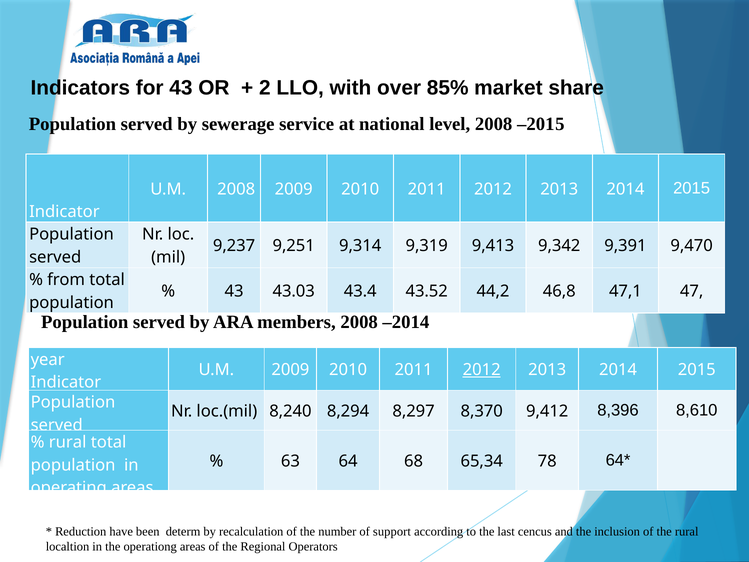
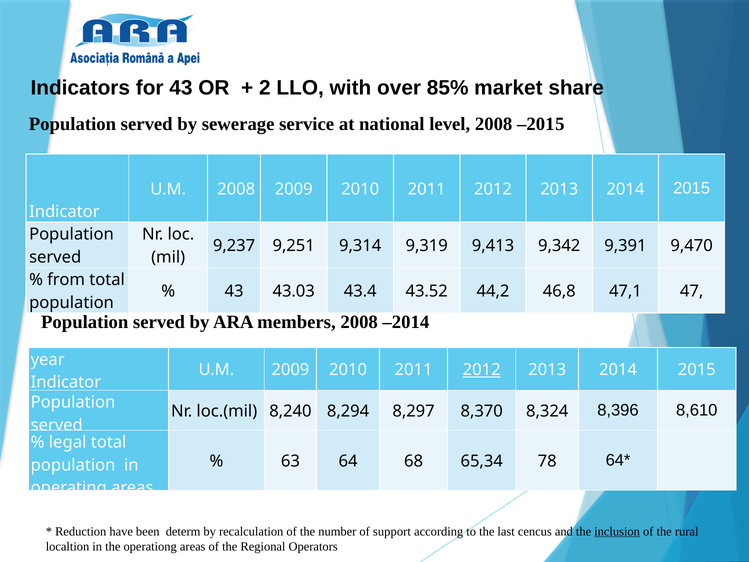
9,412: 9,412 -> 8,324 (547, 411)
rural: rural -> legal (68, 442)
inclusion underline: none -> present (617, 531)
